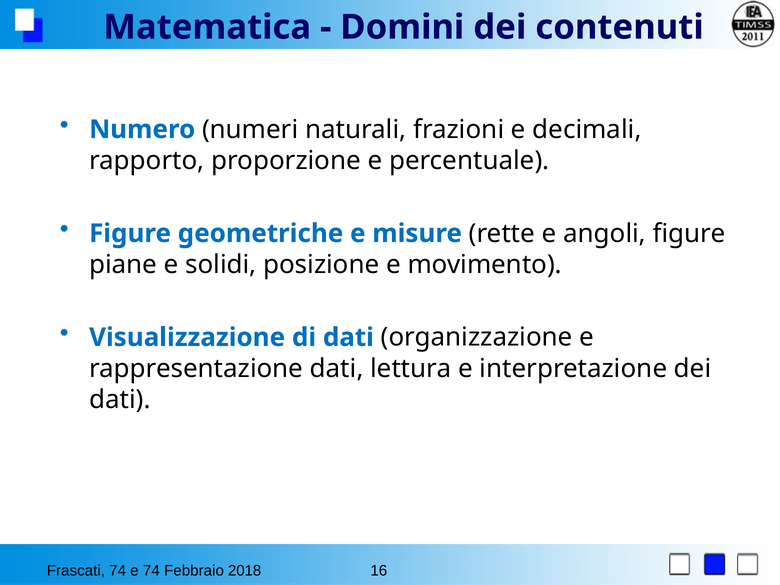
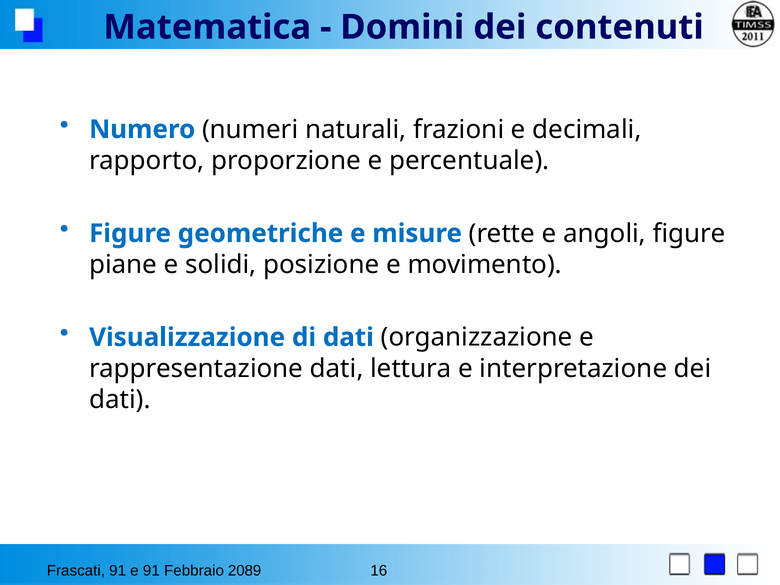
Frascati 74: 74 -> 91 (118, 571)
e 74: 74 -> 91 (151, 571)
2018: 2018 -> 2089 (245, 571)
